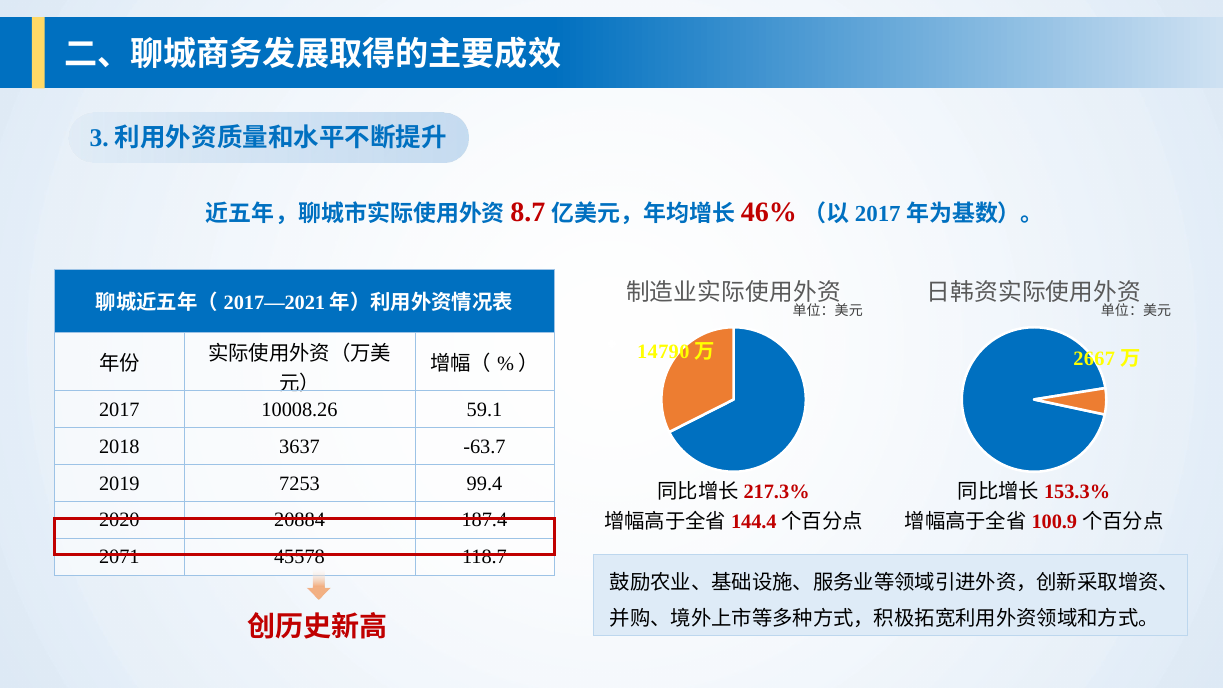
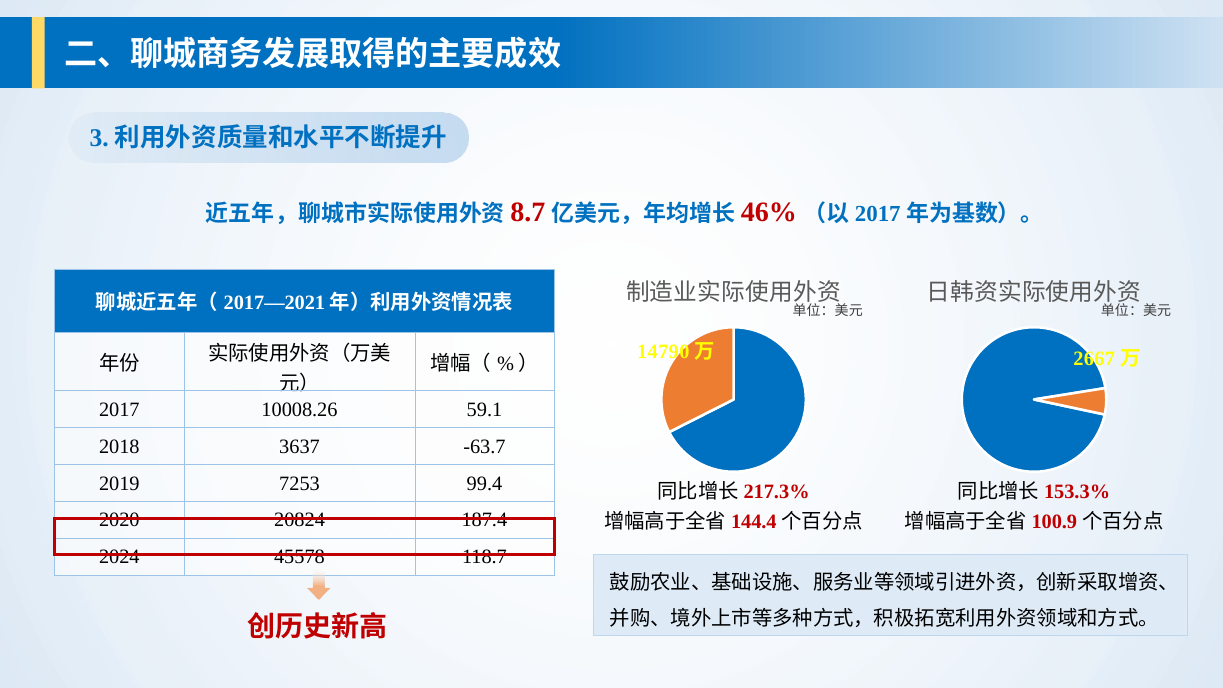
20884: 20884 -> 20824 (300, 520)
2071: 2071 -> 2024 (119, 557)
